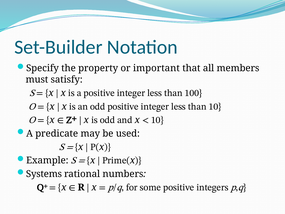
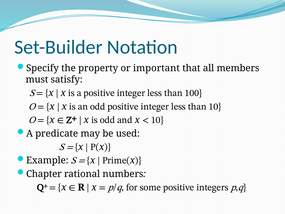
Systems: Systems -> Chapter (44, 174)
